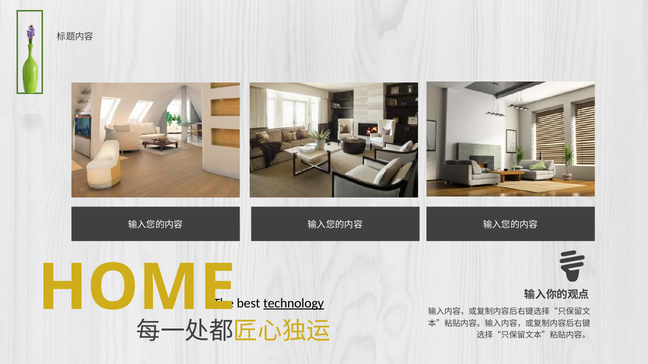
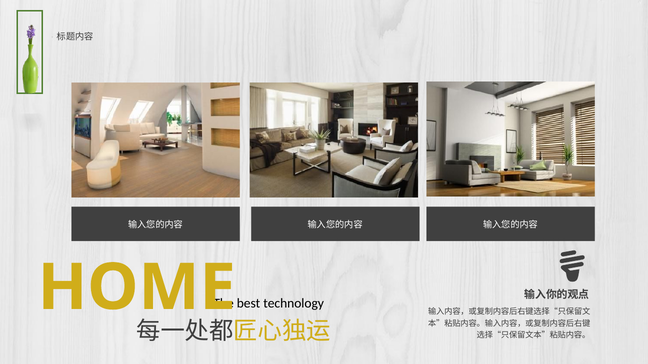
technology underline: present -> none (294, 303)
